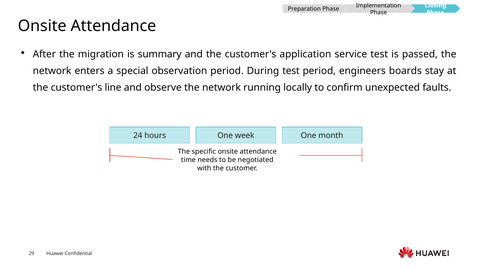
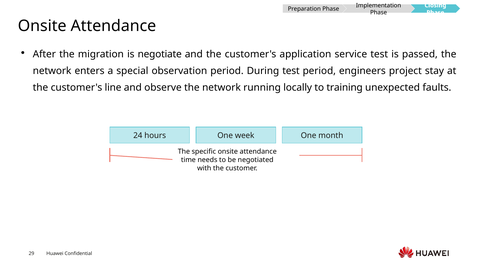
summary: summary -> negotiate (160, 54)
boards: boards -> project (405, 71)
confirm: confirm -> training (345, 88)
